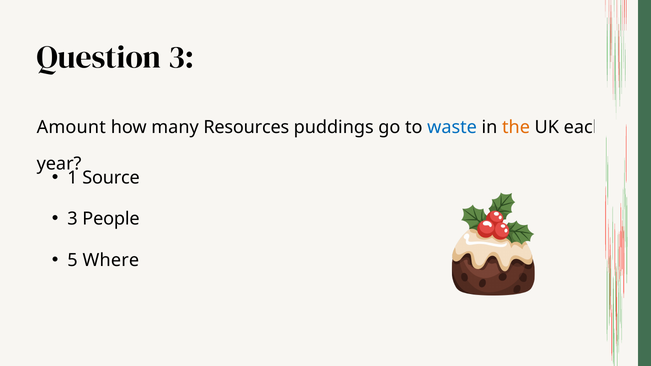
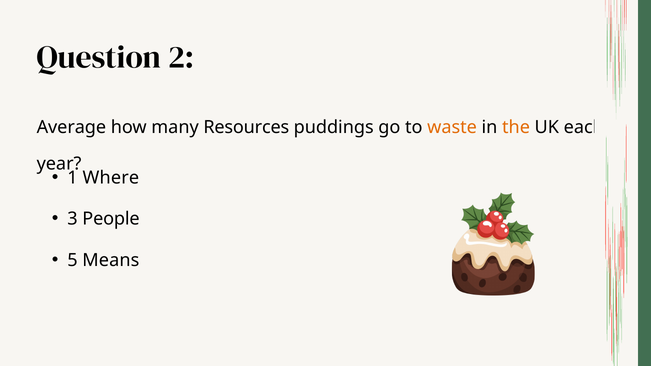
Question 3: 3 -> 2 (181, 57)
Amount: Amount -> Average (71, 128)
waste colour: blue -> orange (452, 128)
Source: Source -> Where (111, 178)
Where: Where -> Means (111, 260)
